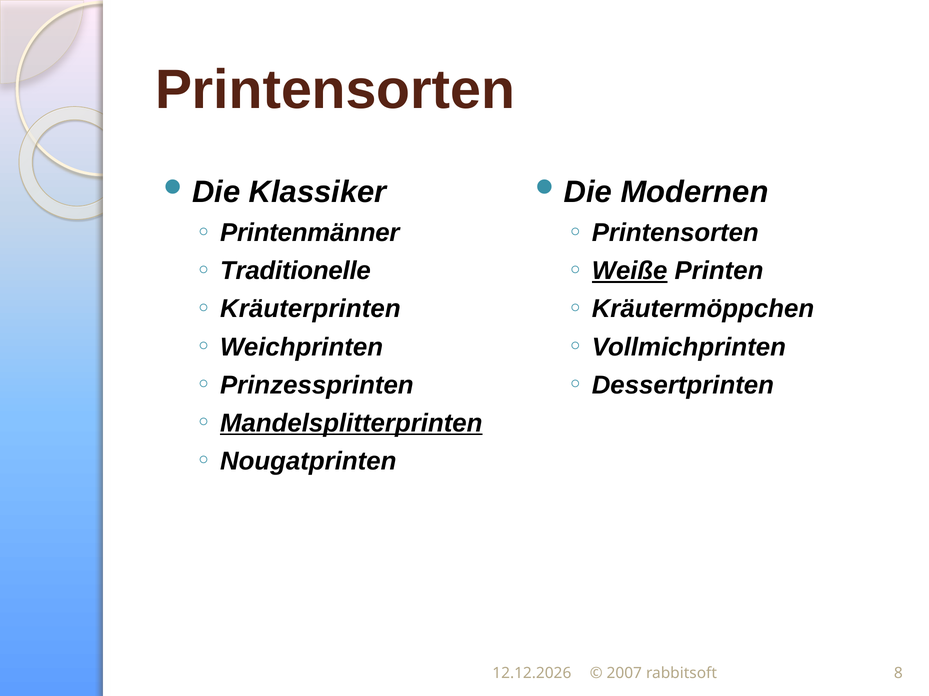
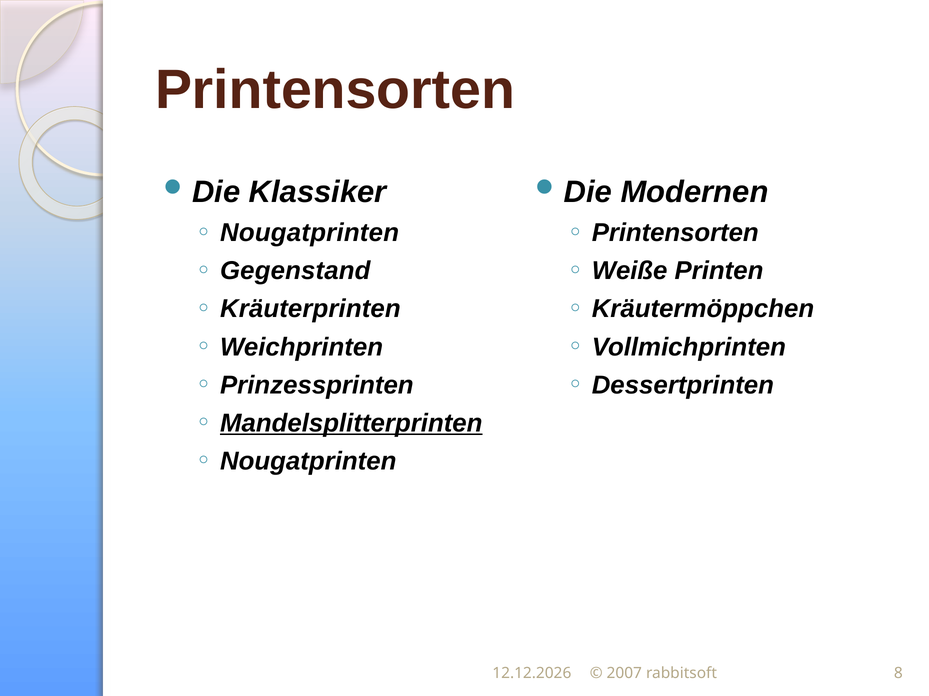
Printenmänner: Printenmänner -> Nougatprinten (310, 233)
Traditionelle: Traditionelle -> Gegenstand (295, 271)
Weiße underline: present -> none (630, 271)
